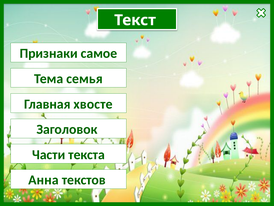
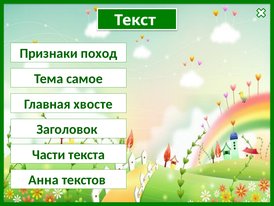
самое: самое -> поход (99, 53)
семья: семья -> самое (84, 79)
